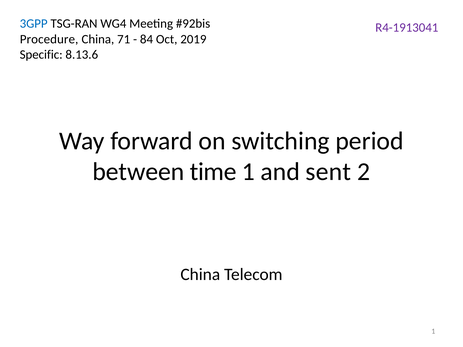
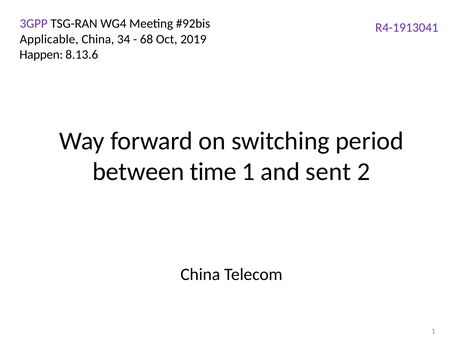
3GPP colour: blue -> purple (34, 24)
Procedure: Procedure -> Applicable (49, 39)
71: 71 -> 34 (124, 39)
84: 84 -> 68 (146, 39)
Specific: Specific -> Happen (41, 55)
